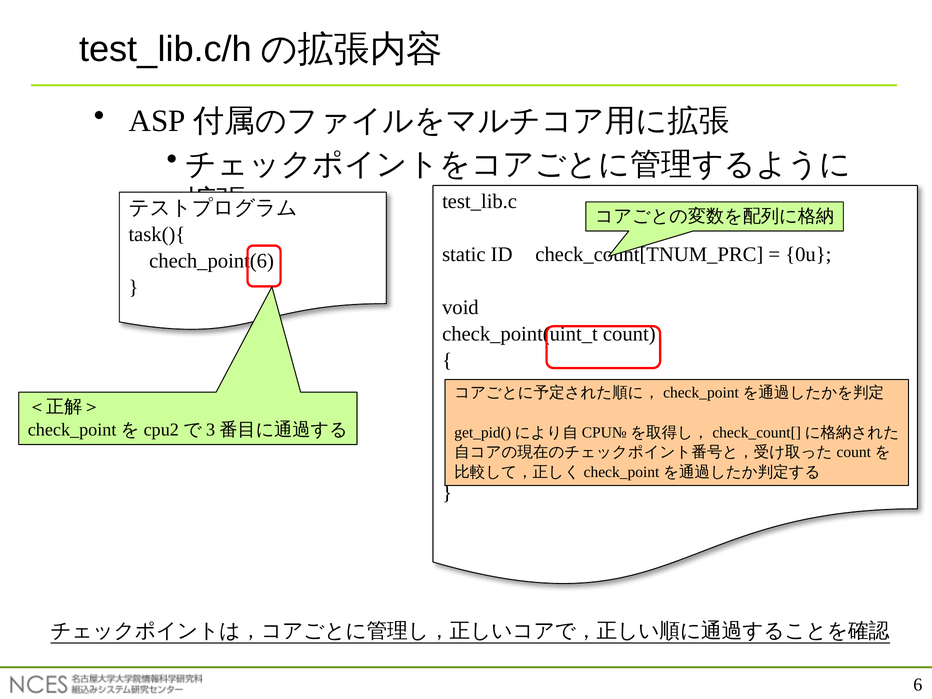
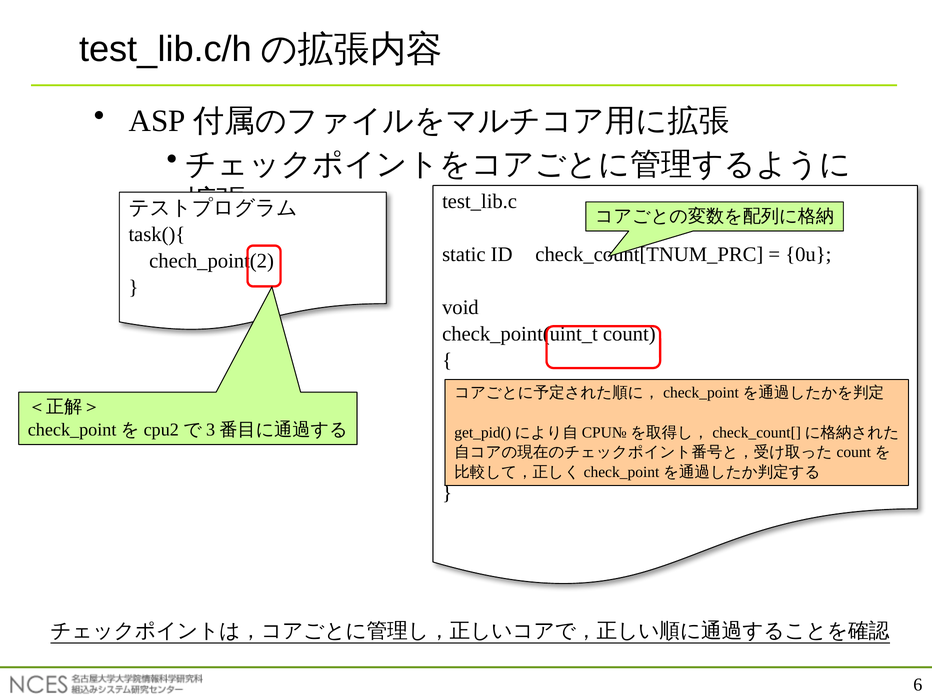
chech_point(6: chech_point(6 -> chech_point(2 (212, 261)
